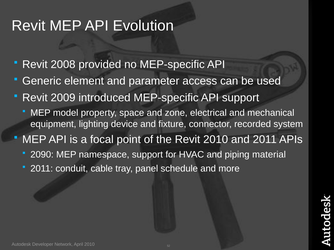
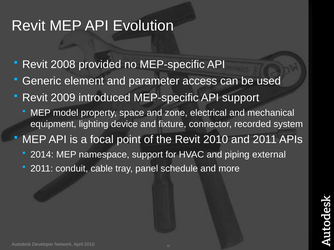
2090: 2090 -> 2014 (42, 155)
material: material -> external (269, 155)
